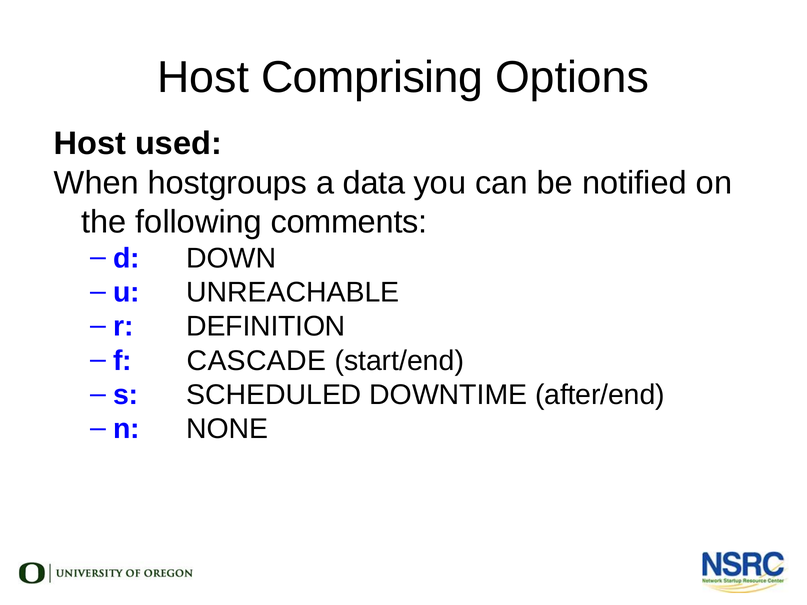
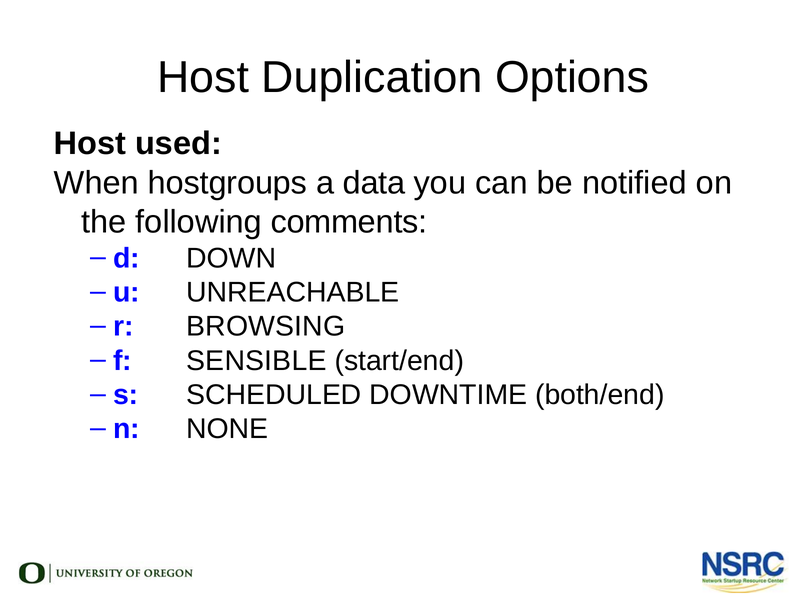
Comprising: Comprising -> Duplication (372, 78)
DEFINITION: DEFINITION -> BROWSING (266, 327)
CASCADE: CASCADE -> SENSIBLE (256, 361)
after/end: after/end -> both/end (600, 395)
